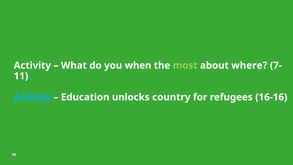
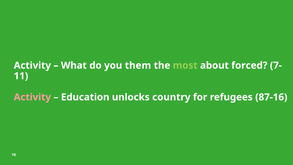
when: when -> them (138, 65)
where: where -> forced (249, 65)
Activity colour: light blue -> pink (32, 97)
16-16: 16-16 -> 87-16 (271, 97)
